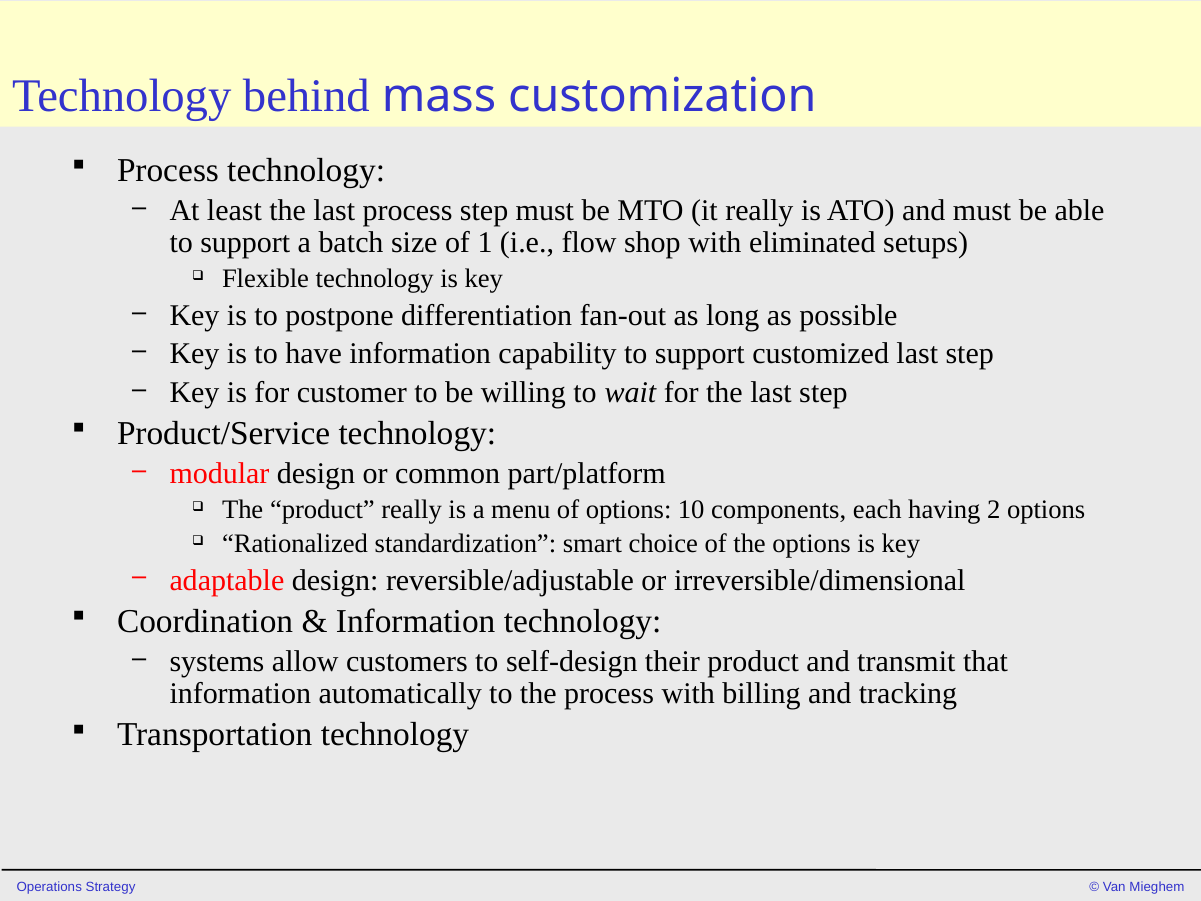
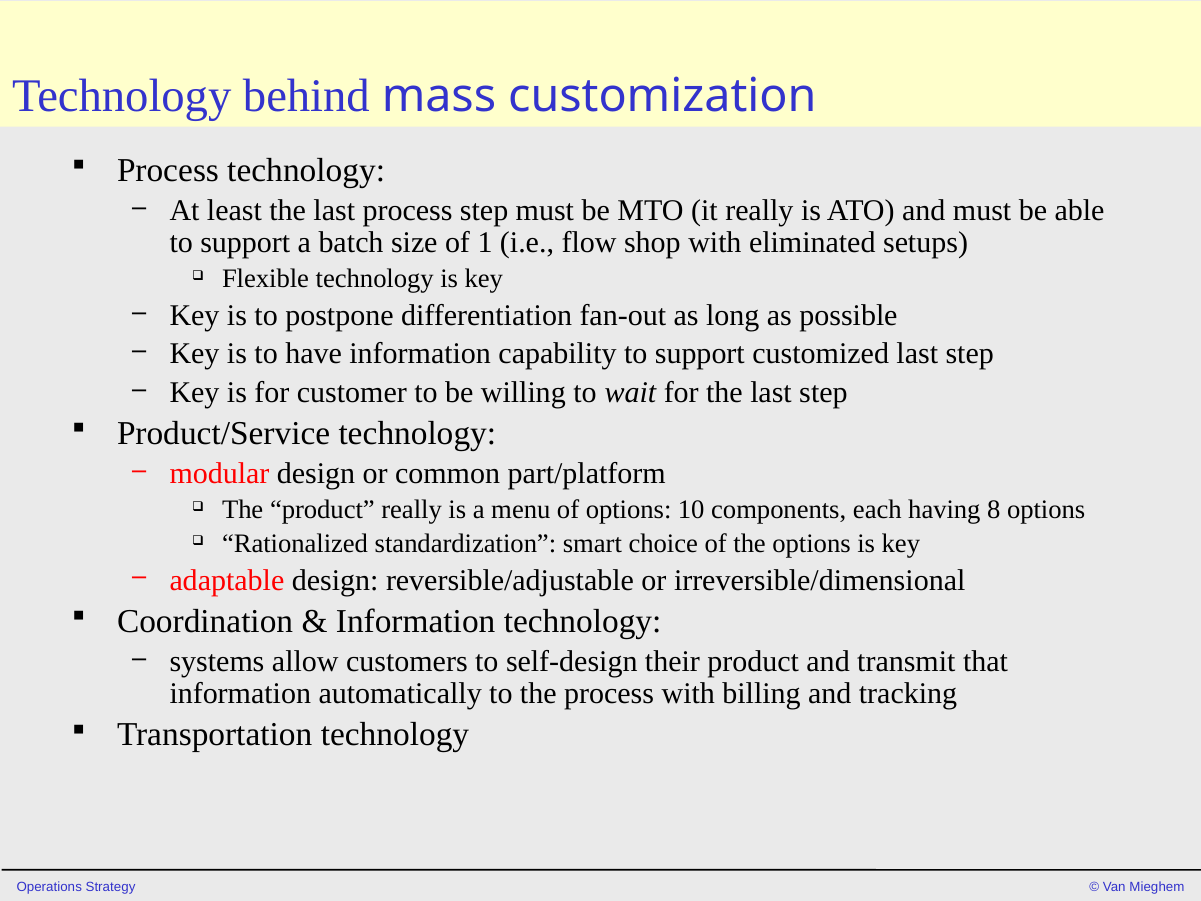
2: 2 -> 8 (994, 510)
